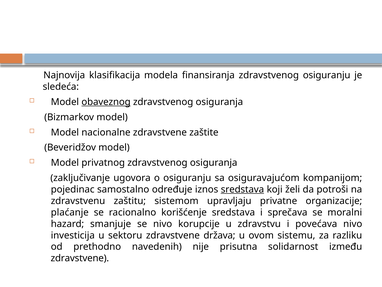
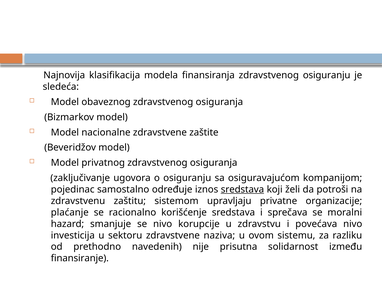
obaveznog underline: present -> none (106, 102)
država: država -> naziva (219, 235)
zdravstvene: zdravstvene -> finansiranje (80, 258)
